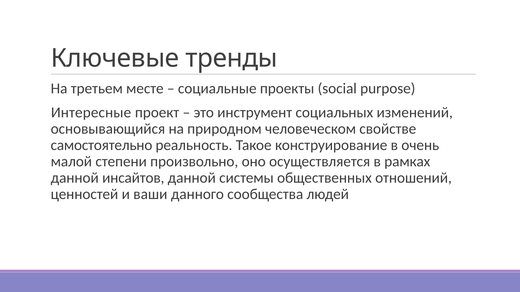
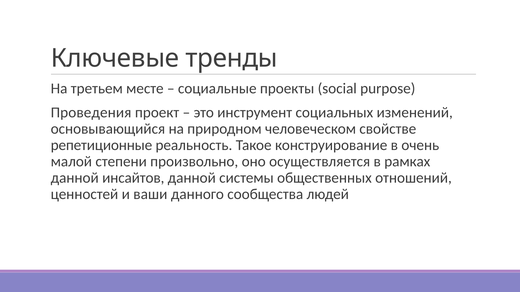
Интересные: Интересные -> Проведения (91, 113)
самостоятельно: самостоятельно -> репетиционные (101, 146)
